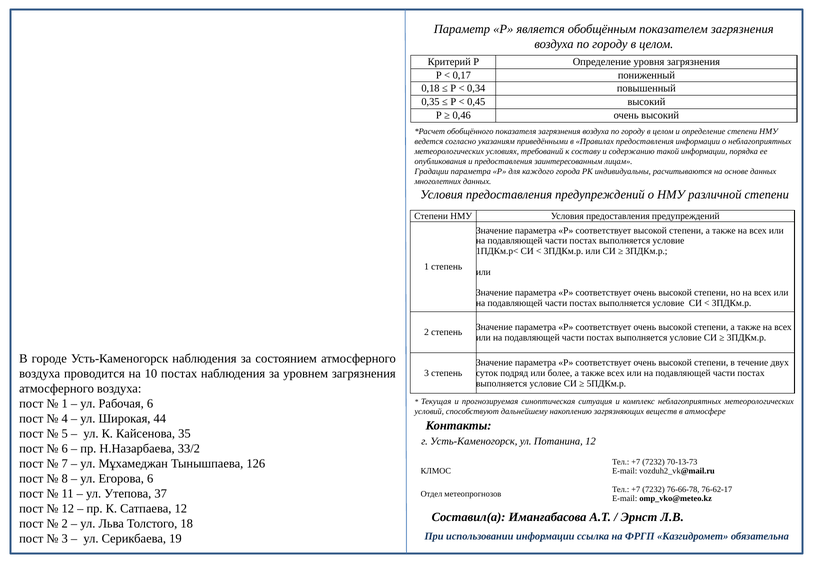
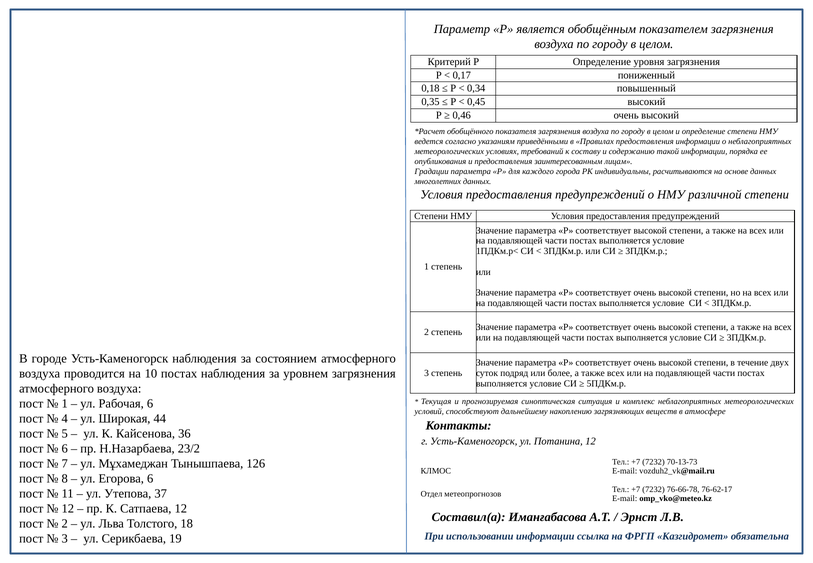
35: 35 -> 36 (184, 434)
33/2: 33/2 -> 23/2 (189, 449)
